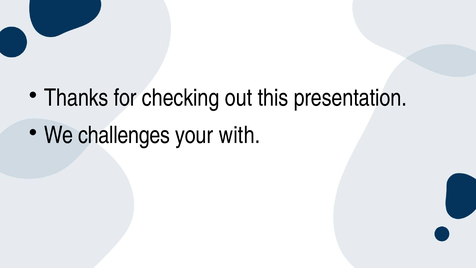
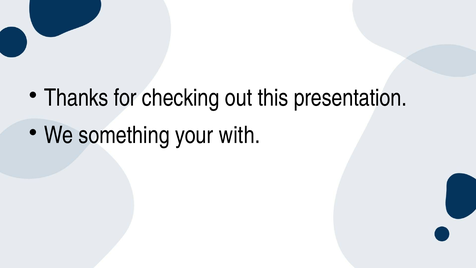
challenges: challenges -> something (124, 135)
